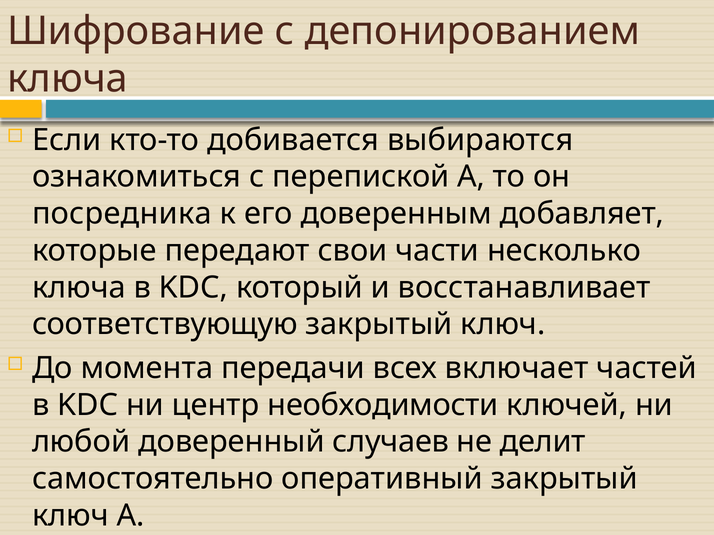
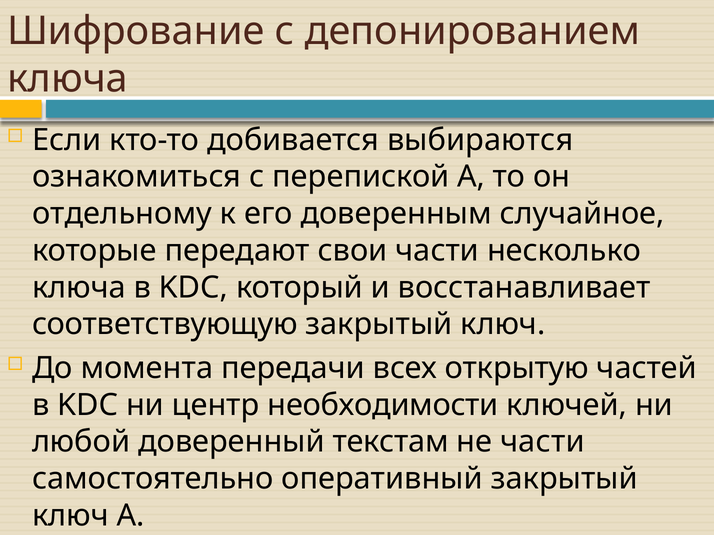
посредника: посредника -> отдельному (122, 214)
добавляет: добавляет -> случайное (582, 214)
включает: включает -> открытую (517, 368)
случаев: случаев -> текстам (391, 442)
не делит: делит -> части (543, 442)
